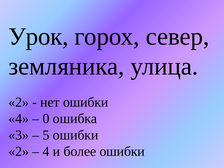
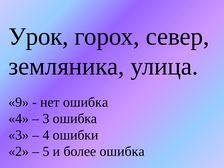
2: 2 -> 9 (19, 102)
нет ошибки: ошибки -> ошибка (86, 102)
0: 0 -> 3 (46, 119)
5: 5 -> 4 (46, 135)
4: 4 -> 5 (46, 151)
более ошибки: ошибки -> ошибка (122, 151)
